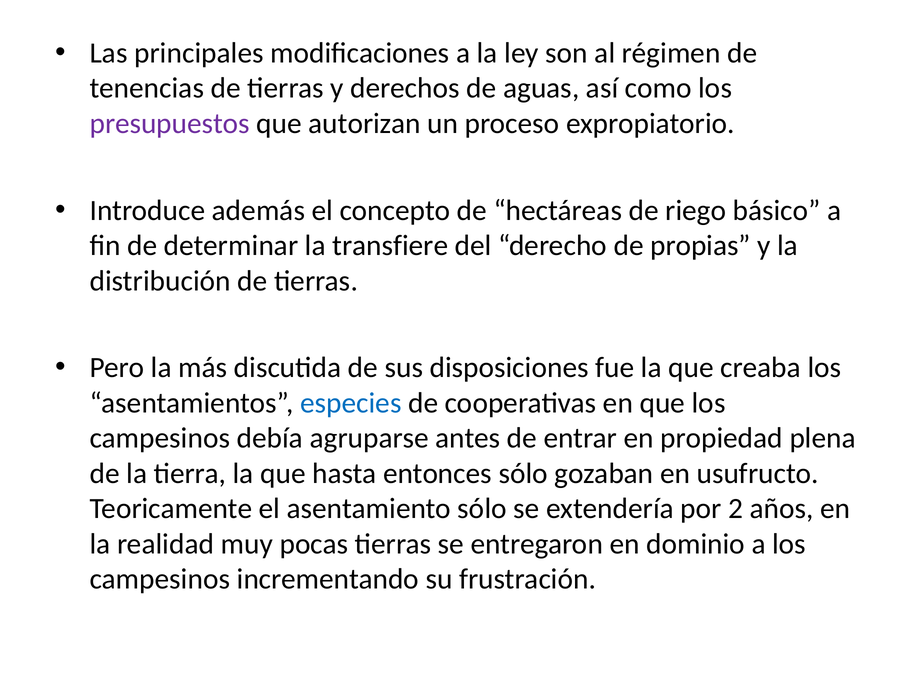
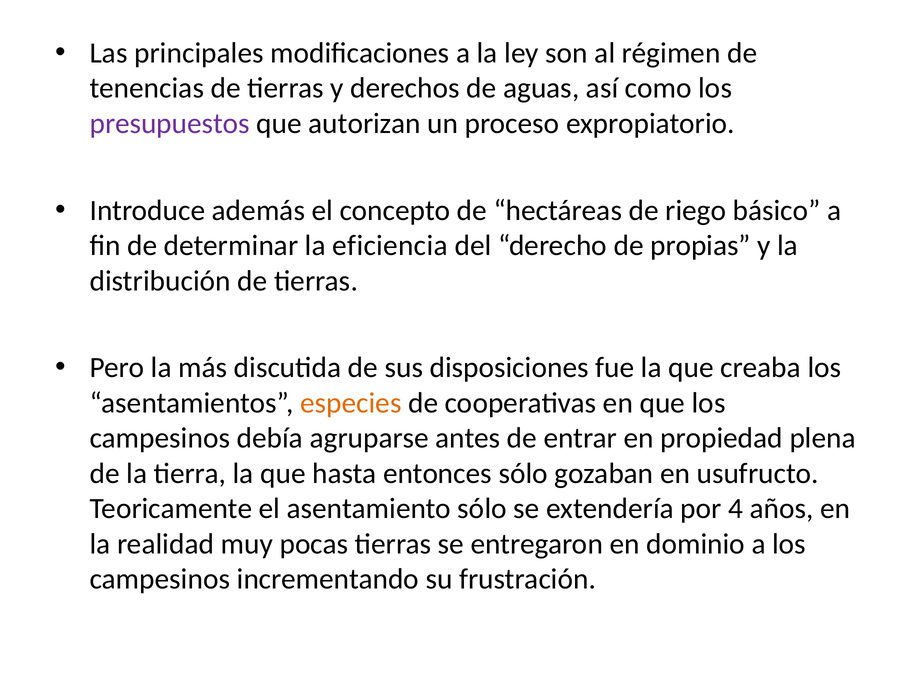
transfiere: transfiere -> eficiencia (390, 246)
especies colour: blue -> orange (351, 403)
2: 2 -> 4 (736, 509)
